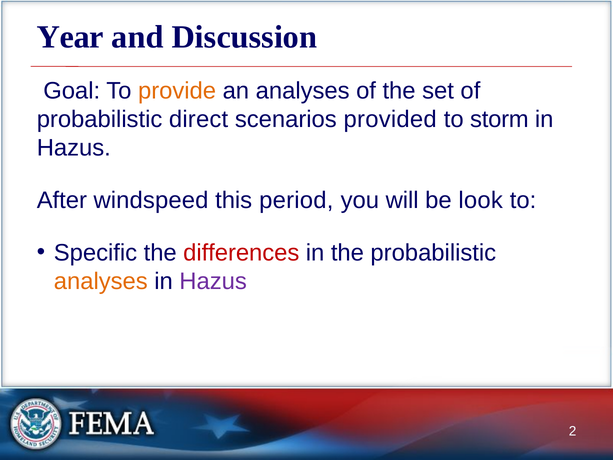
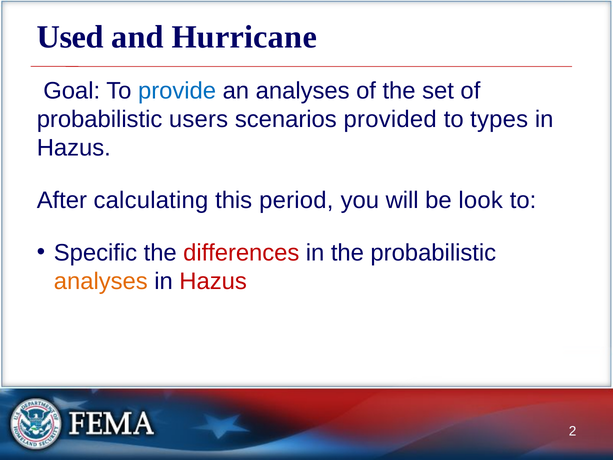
Year: Year -> Used (70, 37)
Discussion: Discussion -> Hurricane (244, 37)
provide colour: orange -> blue (177, 91)
direct: direct -> users (199, 119)
storm: storm -> types (499, 119)
windspeed: windspeed -> calculating (151, 200)
Hazus colour: purple -> red (213, 281)
